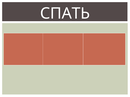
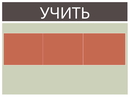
СПАТЬ: СПАТЬ -> УЧИТЬ (65, 14)
